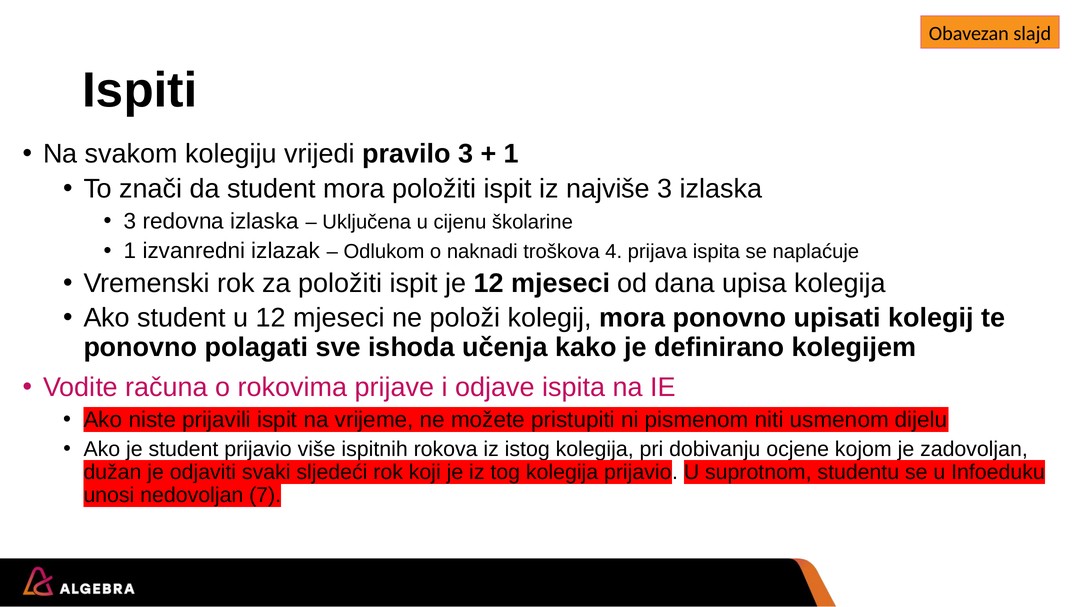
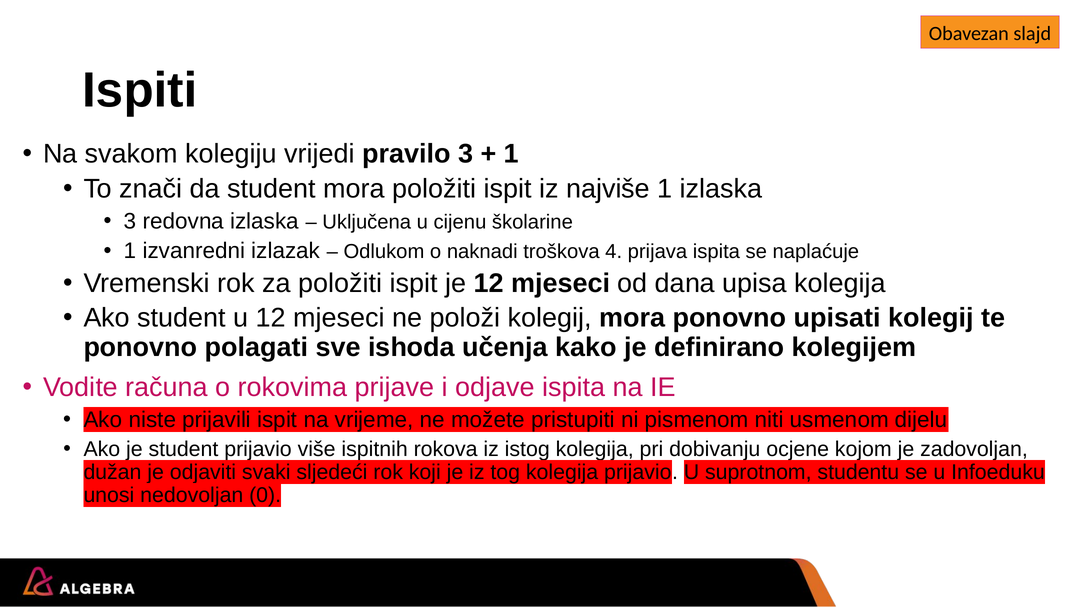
najviše 3: 3 -> 1 (665, 189)
7: 7 -> 0 (265, 495)
